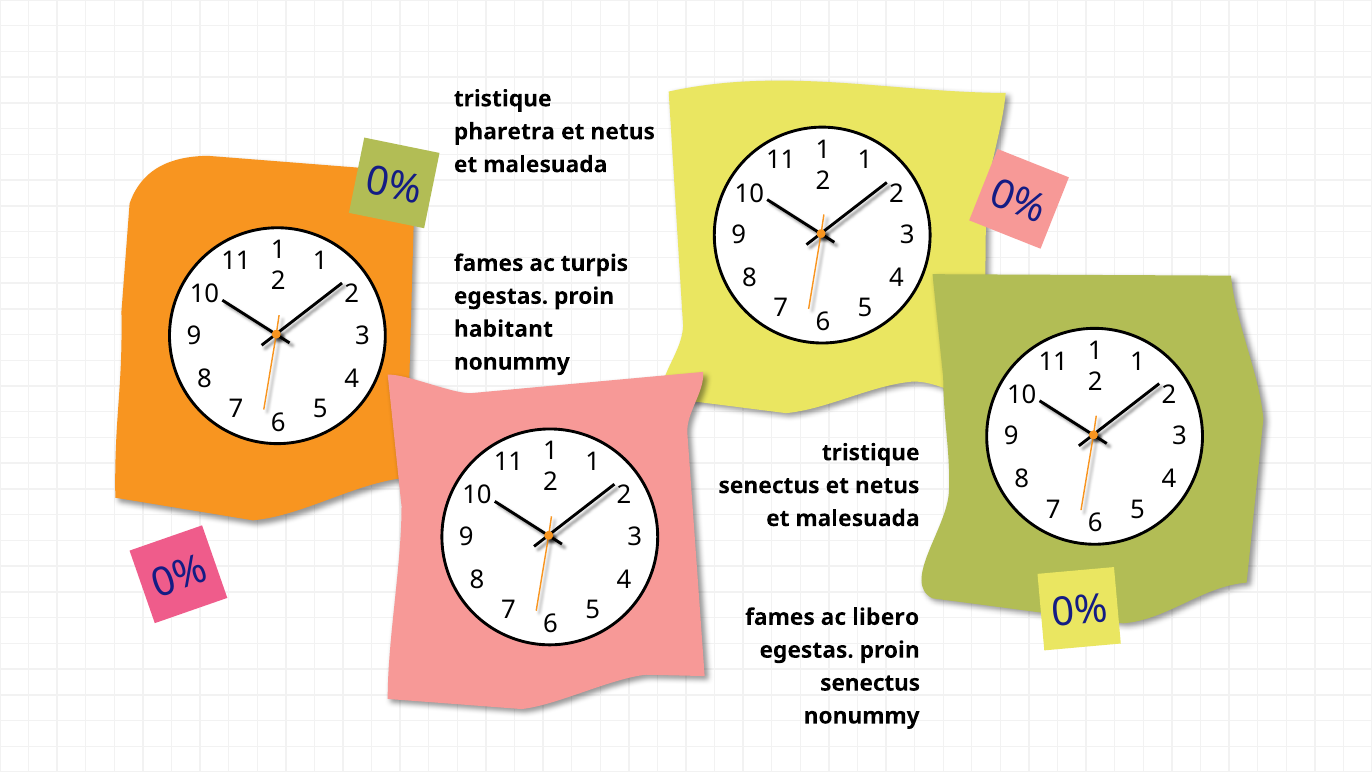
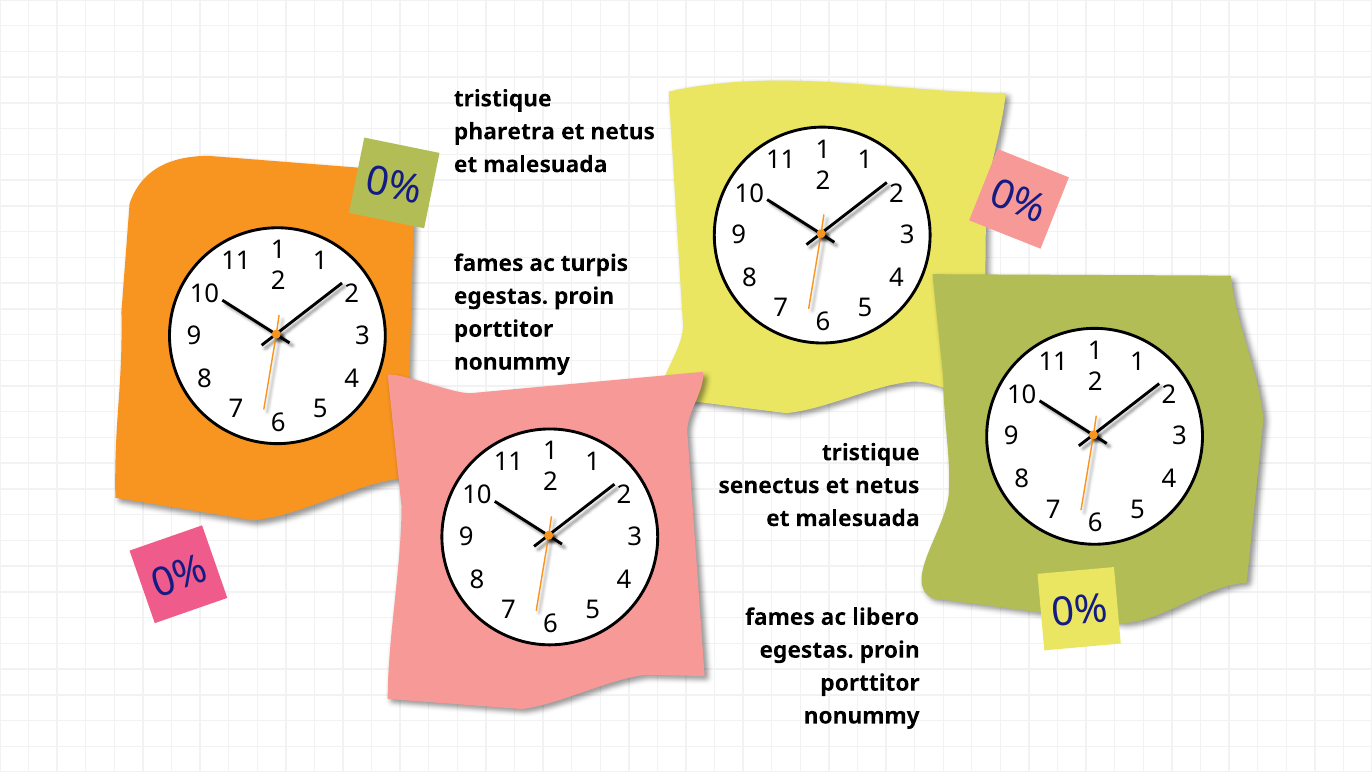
habitant: habitant -> porttitor (504, 329)
senectus: senectus -> porttitor (870, 683)
